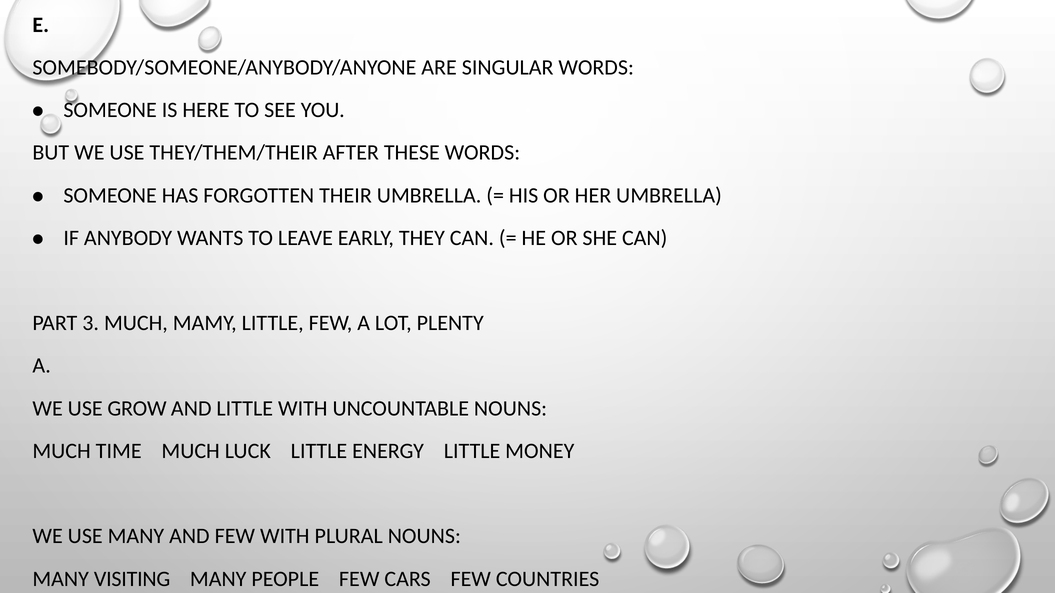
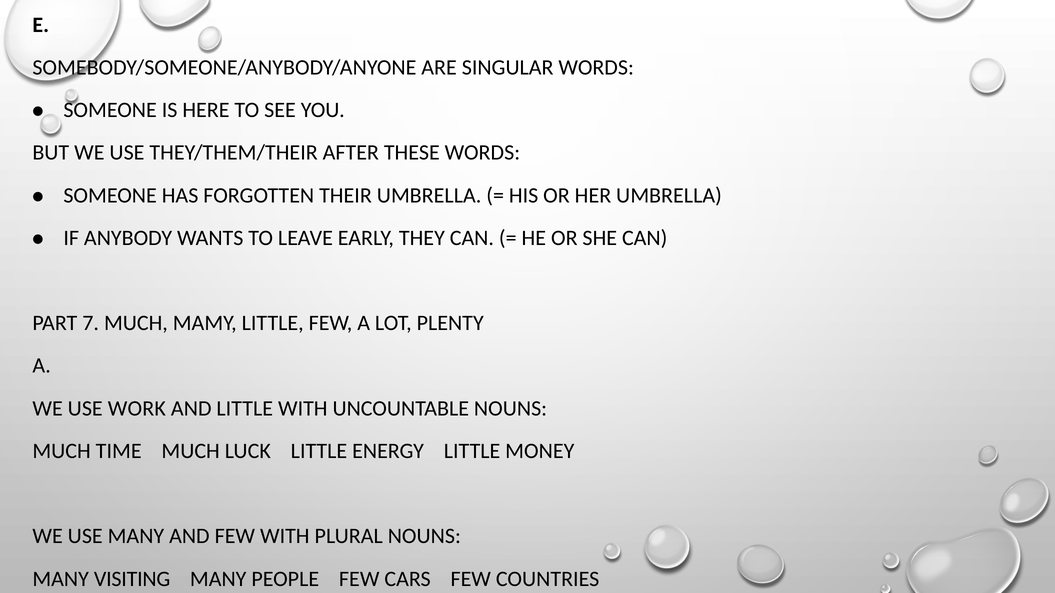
3: 3 -> 7 (91, 323)
GROW: GROW -> WORK (137, 409)
